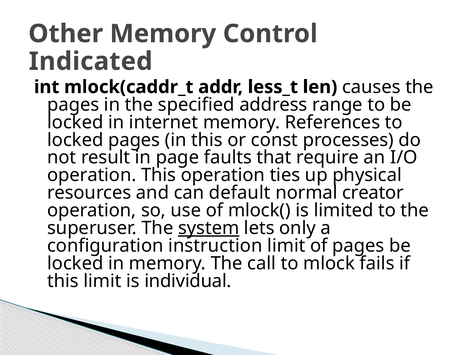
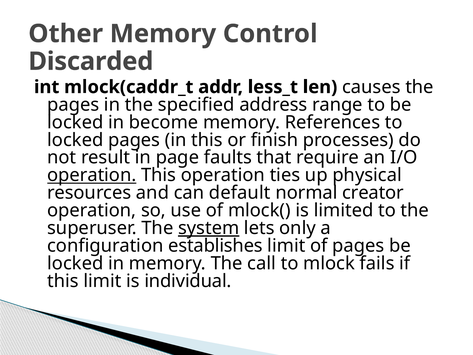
Indicated: Indicated -> Discarded (91, 61)
internet: internet -> become (164, 122)
const: const -> finish (275, 140)
operation underline: none -> present (92, 175)
instruction: instruction -> establishes (216, 246)
